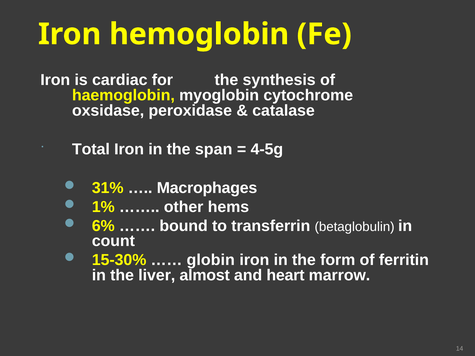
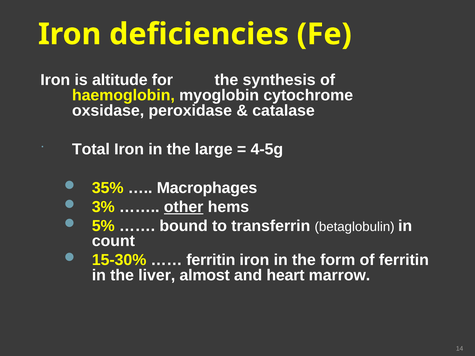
hemoglobin: hemoglobin -> deficiencies (199, 34)
cardiac: cardiac -> altitude (120, 80)
span: span -> large (214, 149)
31%: 31% -> 35% (108, 188)
1%: 1% -> 3% (103, 207)
other underline: none -> present (184, 207)
6%: 6% -> 5% (103, 226)
globin: globin -> ferritin (211, 260)
